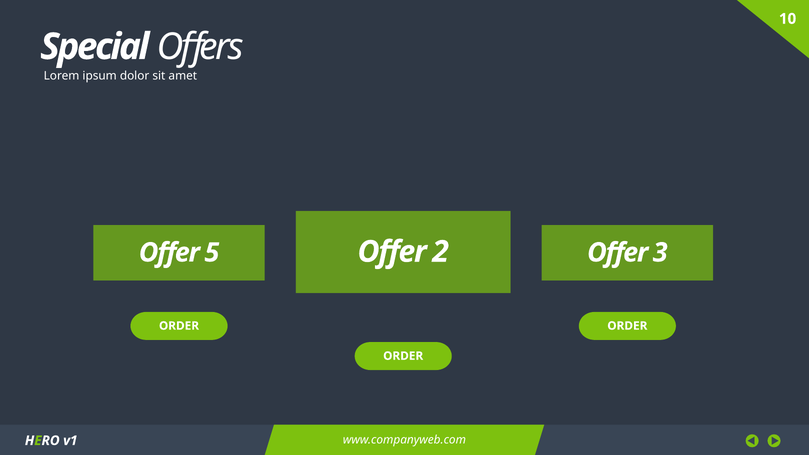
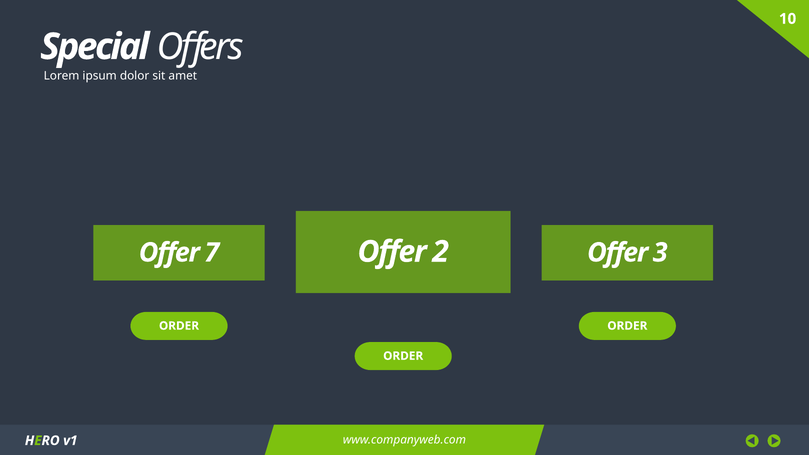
5: 5 -> 7 (212, 253)
